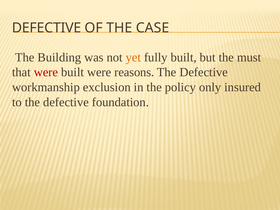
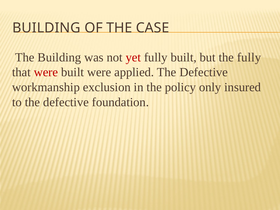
DEFECTIVE: DEFECTIVE -> BUILDING (46, 28)
yet colour: orange -> red (133, 57)
the must: must -> fully (249, 57)
reasons: reasons -> applied (134, 72)
